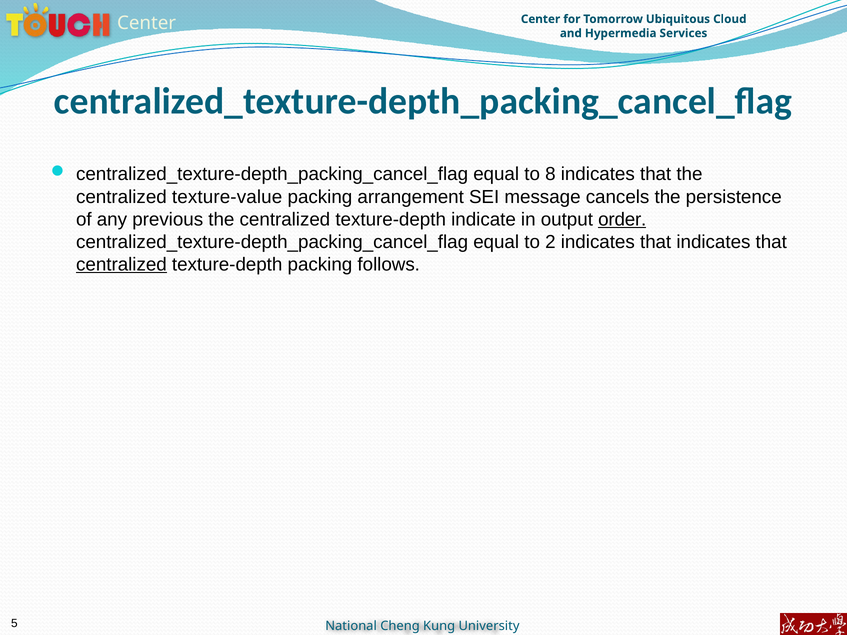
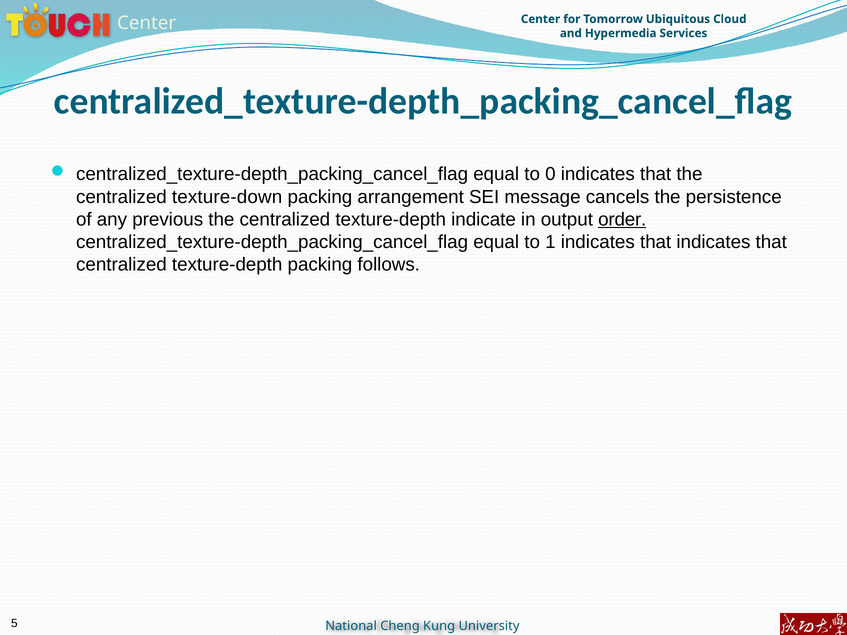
8: 8 -> 0 (550, 174)
texture-value: texture-value -> texture-down (227, 197)
2: 2 -> 1 (550, 242)
centralized underline: present -> none (121, 265)
